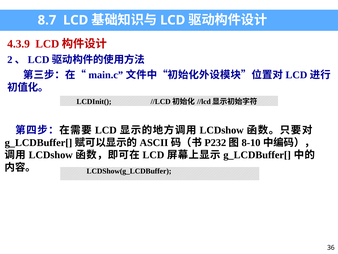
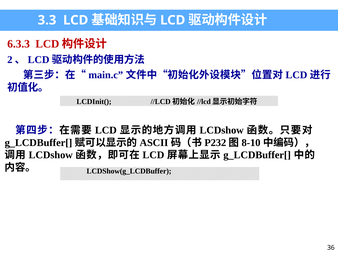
8.7: 8.7 -> 3.3 (47, 20)
4.3.9: 4.3.9 -> 6.3.3 (19, 44)
